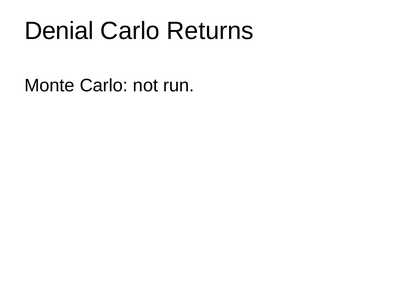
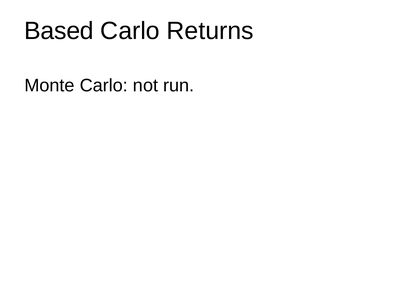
Denial: Denial -> Based (59, 31)
